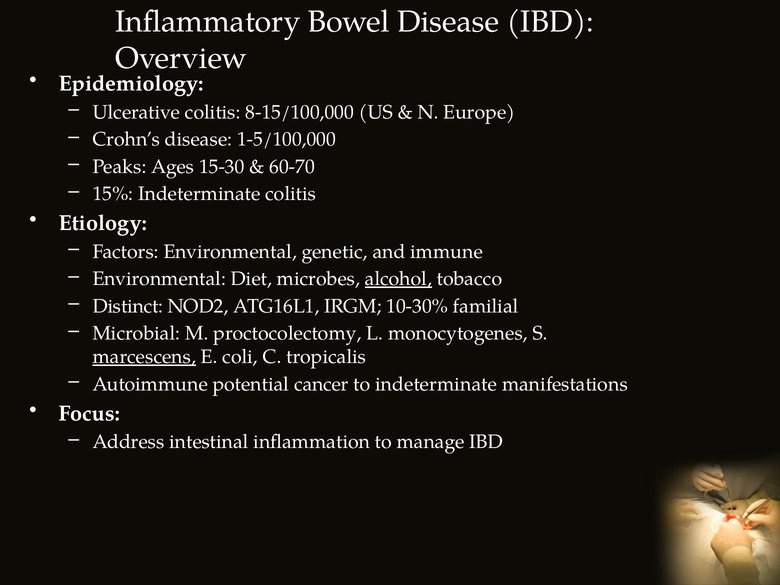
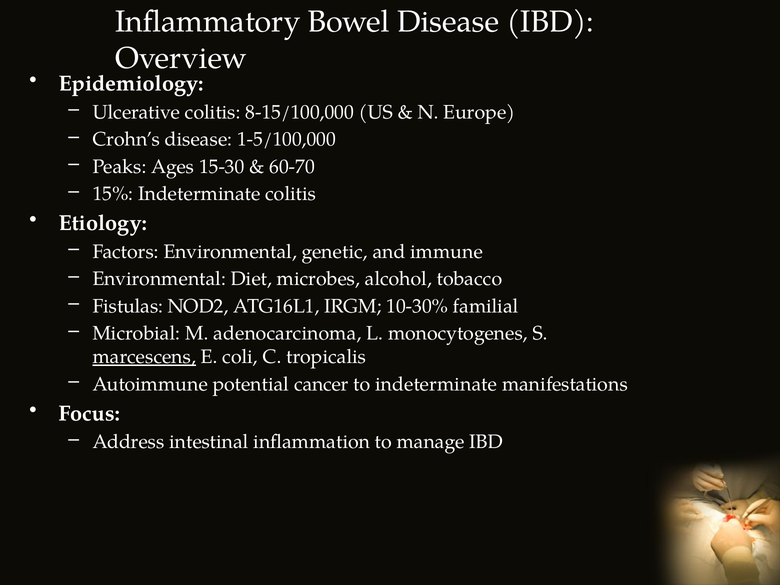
alcohol underline: present -> none (398, 279)
Distinct: Distinct -> Fistulas (128, 306)
proctocolectomy: proctocolectomy -> adenocarcinoma (287, 334)
